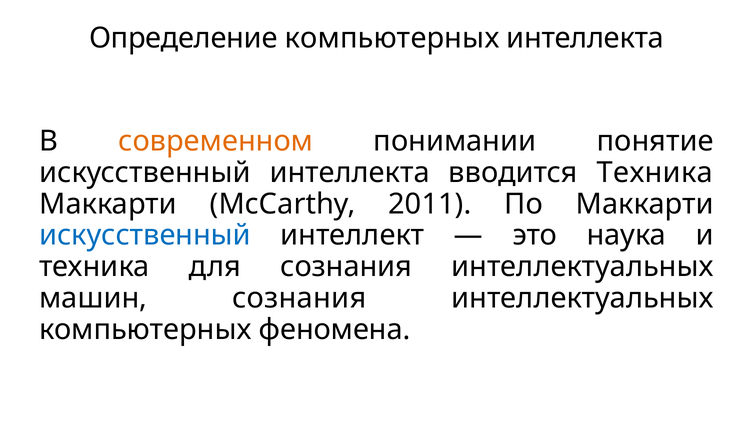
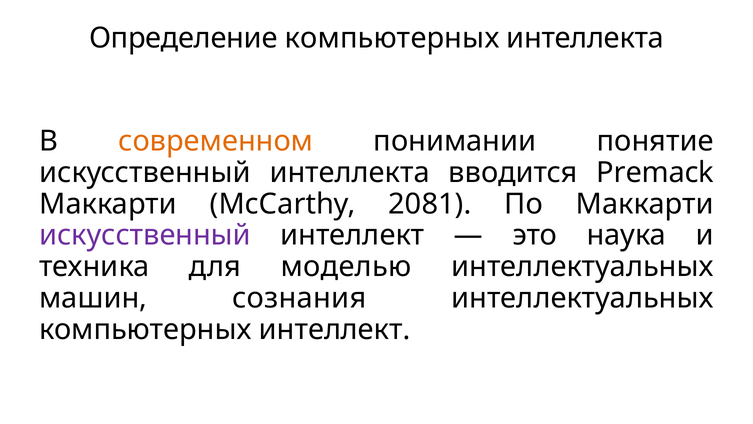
вводится Техника: Техника -> Premack (655, 172)
2011: 2011 -> 2081 (430, 204)
искусственный colour: blue -> purple (145, 235)
для сознания: сознания -> моделью (346, 266)
компьютерных феномена: феномена -> интеллект (335, 329)
